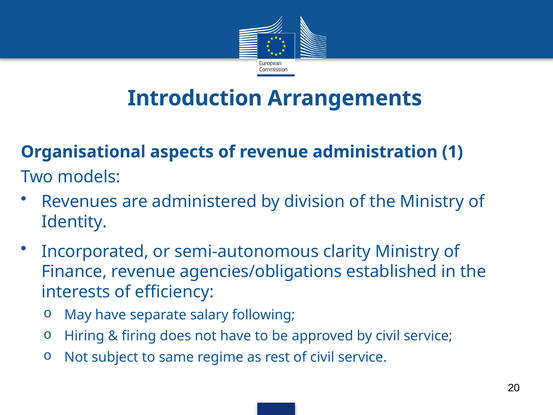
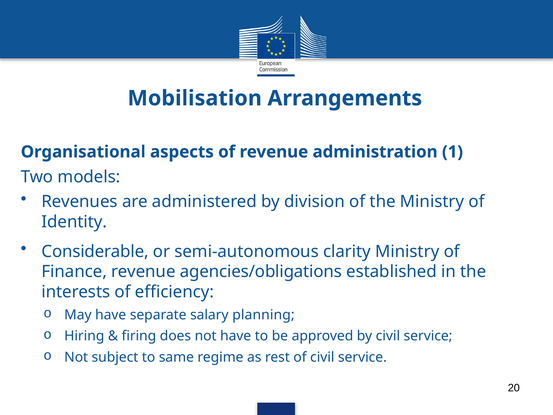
Introduction: Introduction -> Mobilisation (195, 98)
Incorporated: Incorporated -> Considerable (95, 251)
following: following -> planning (263, 315)
